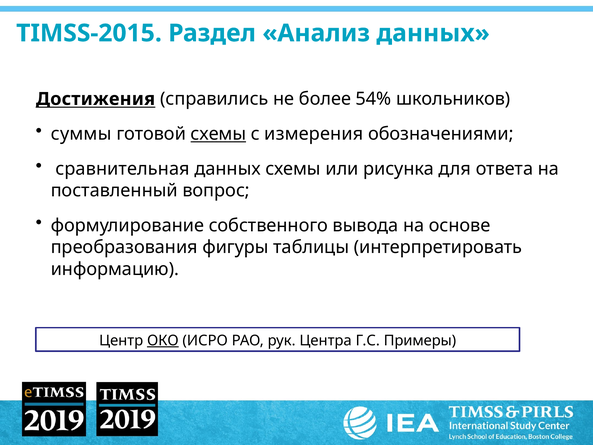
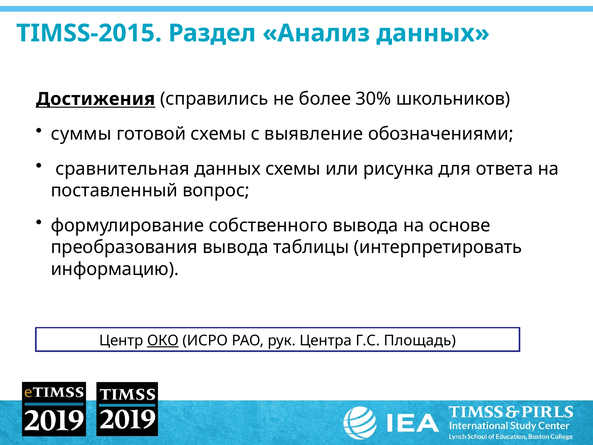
54%: 54% -> 30% (373, 99)
схемы underline: present -> none (218, 134)
измерения: измерения -> выявление (314, 134)
преобразования фигуры: фигуры -> вывода (235, 247)
Примеры: Примеры -> Площадь (420, 340)
